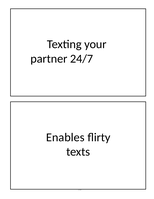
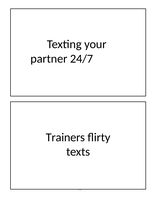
Enables: Enables -> Trainers (65, 137)
